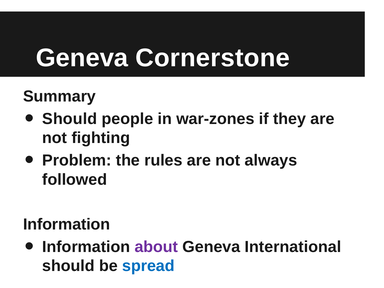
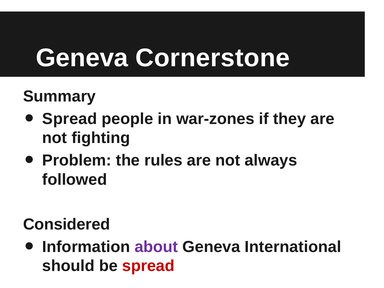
Should: Should -> Spread (70, 119)
Information: Information -> Considered (67, 224)
spread colour: blue -> red (148, 266)
